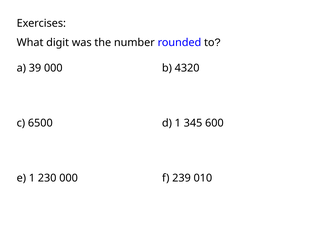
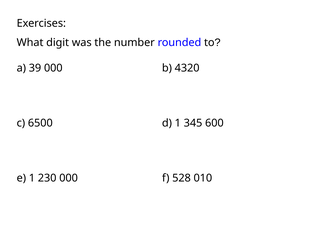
239: 239 -> 528 (181, 178)
